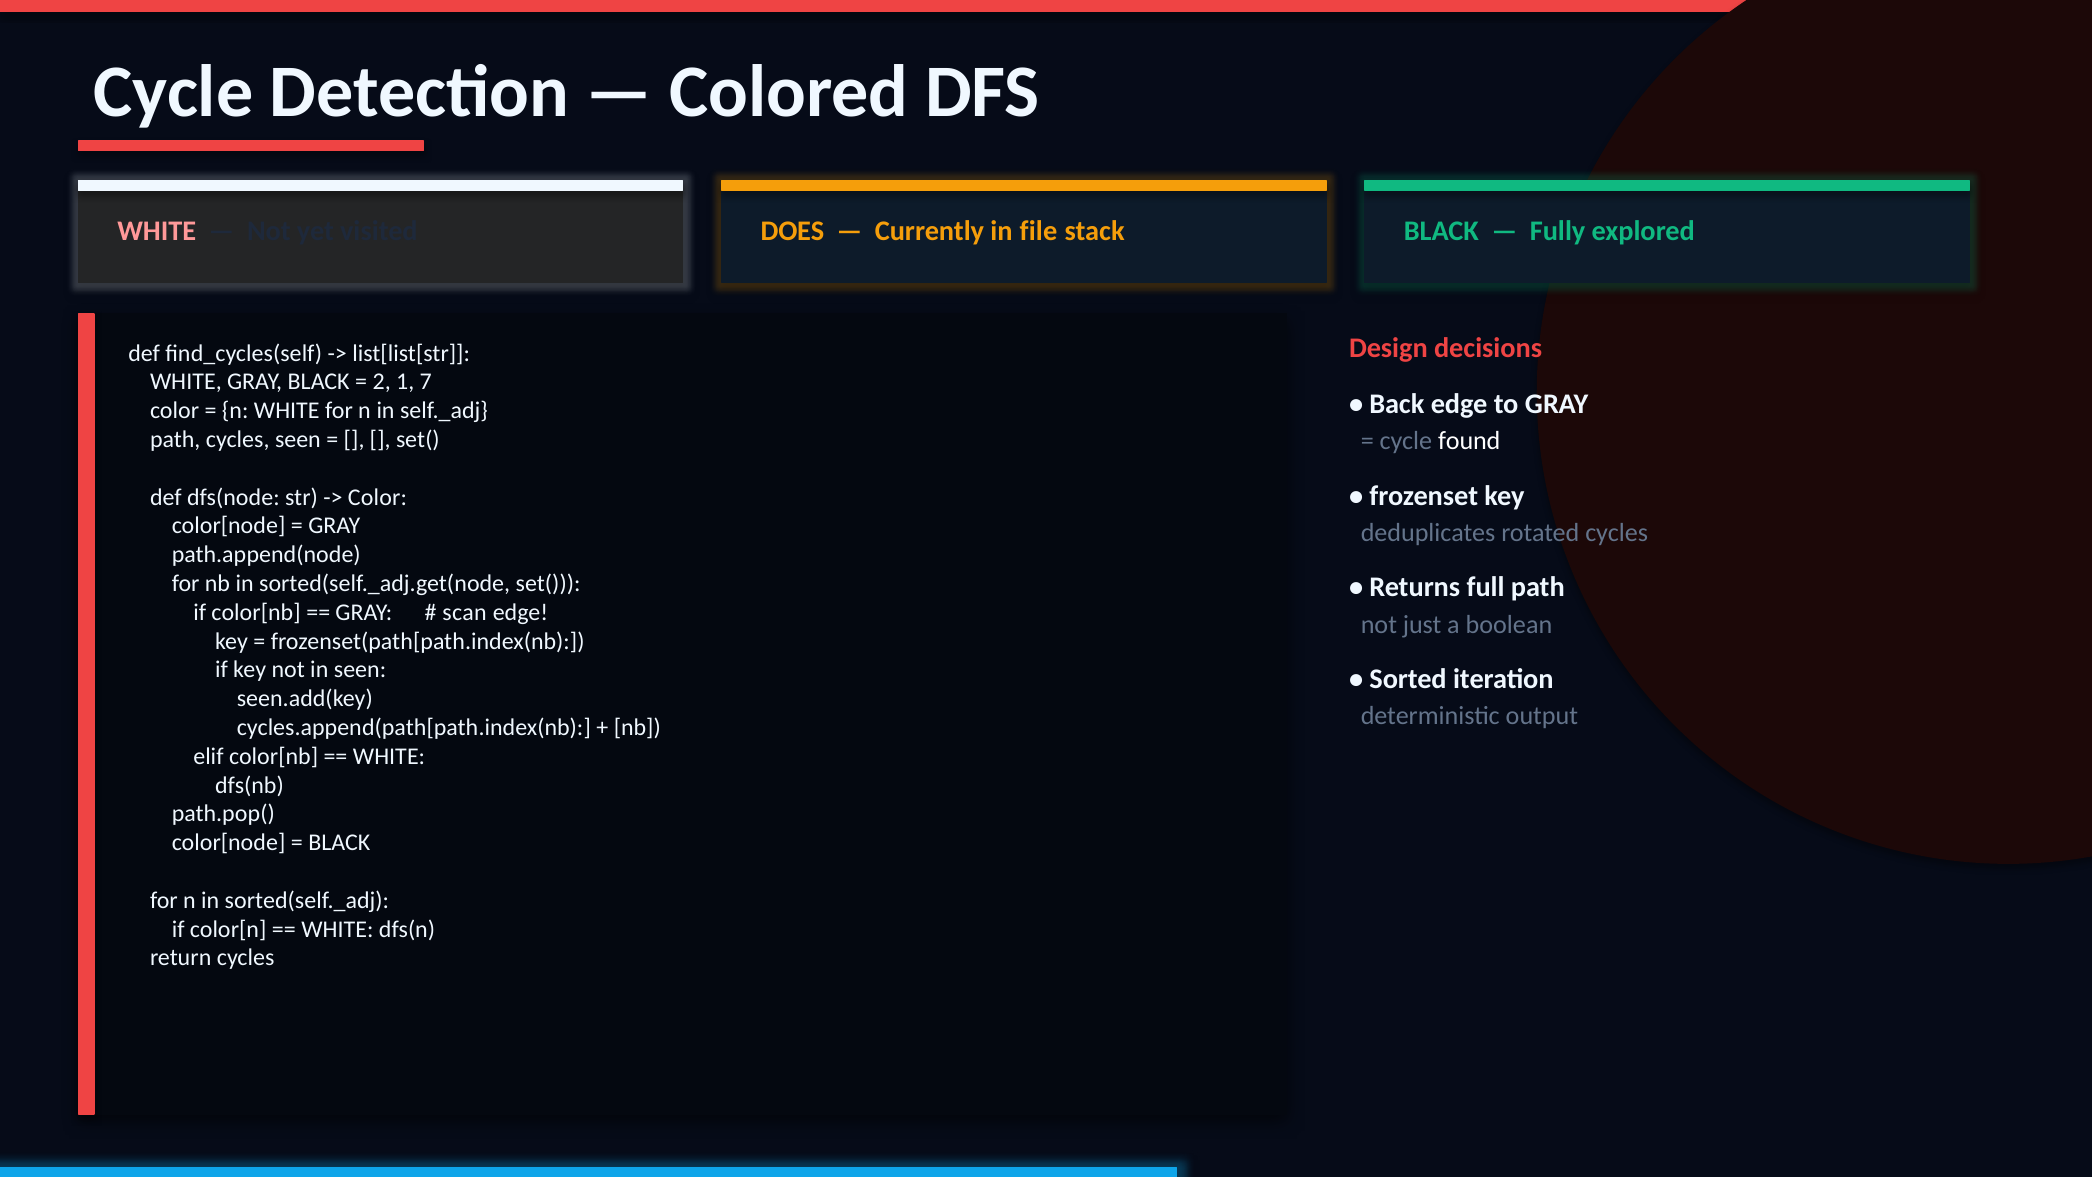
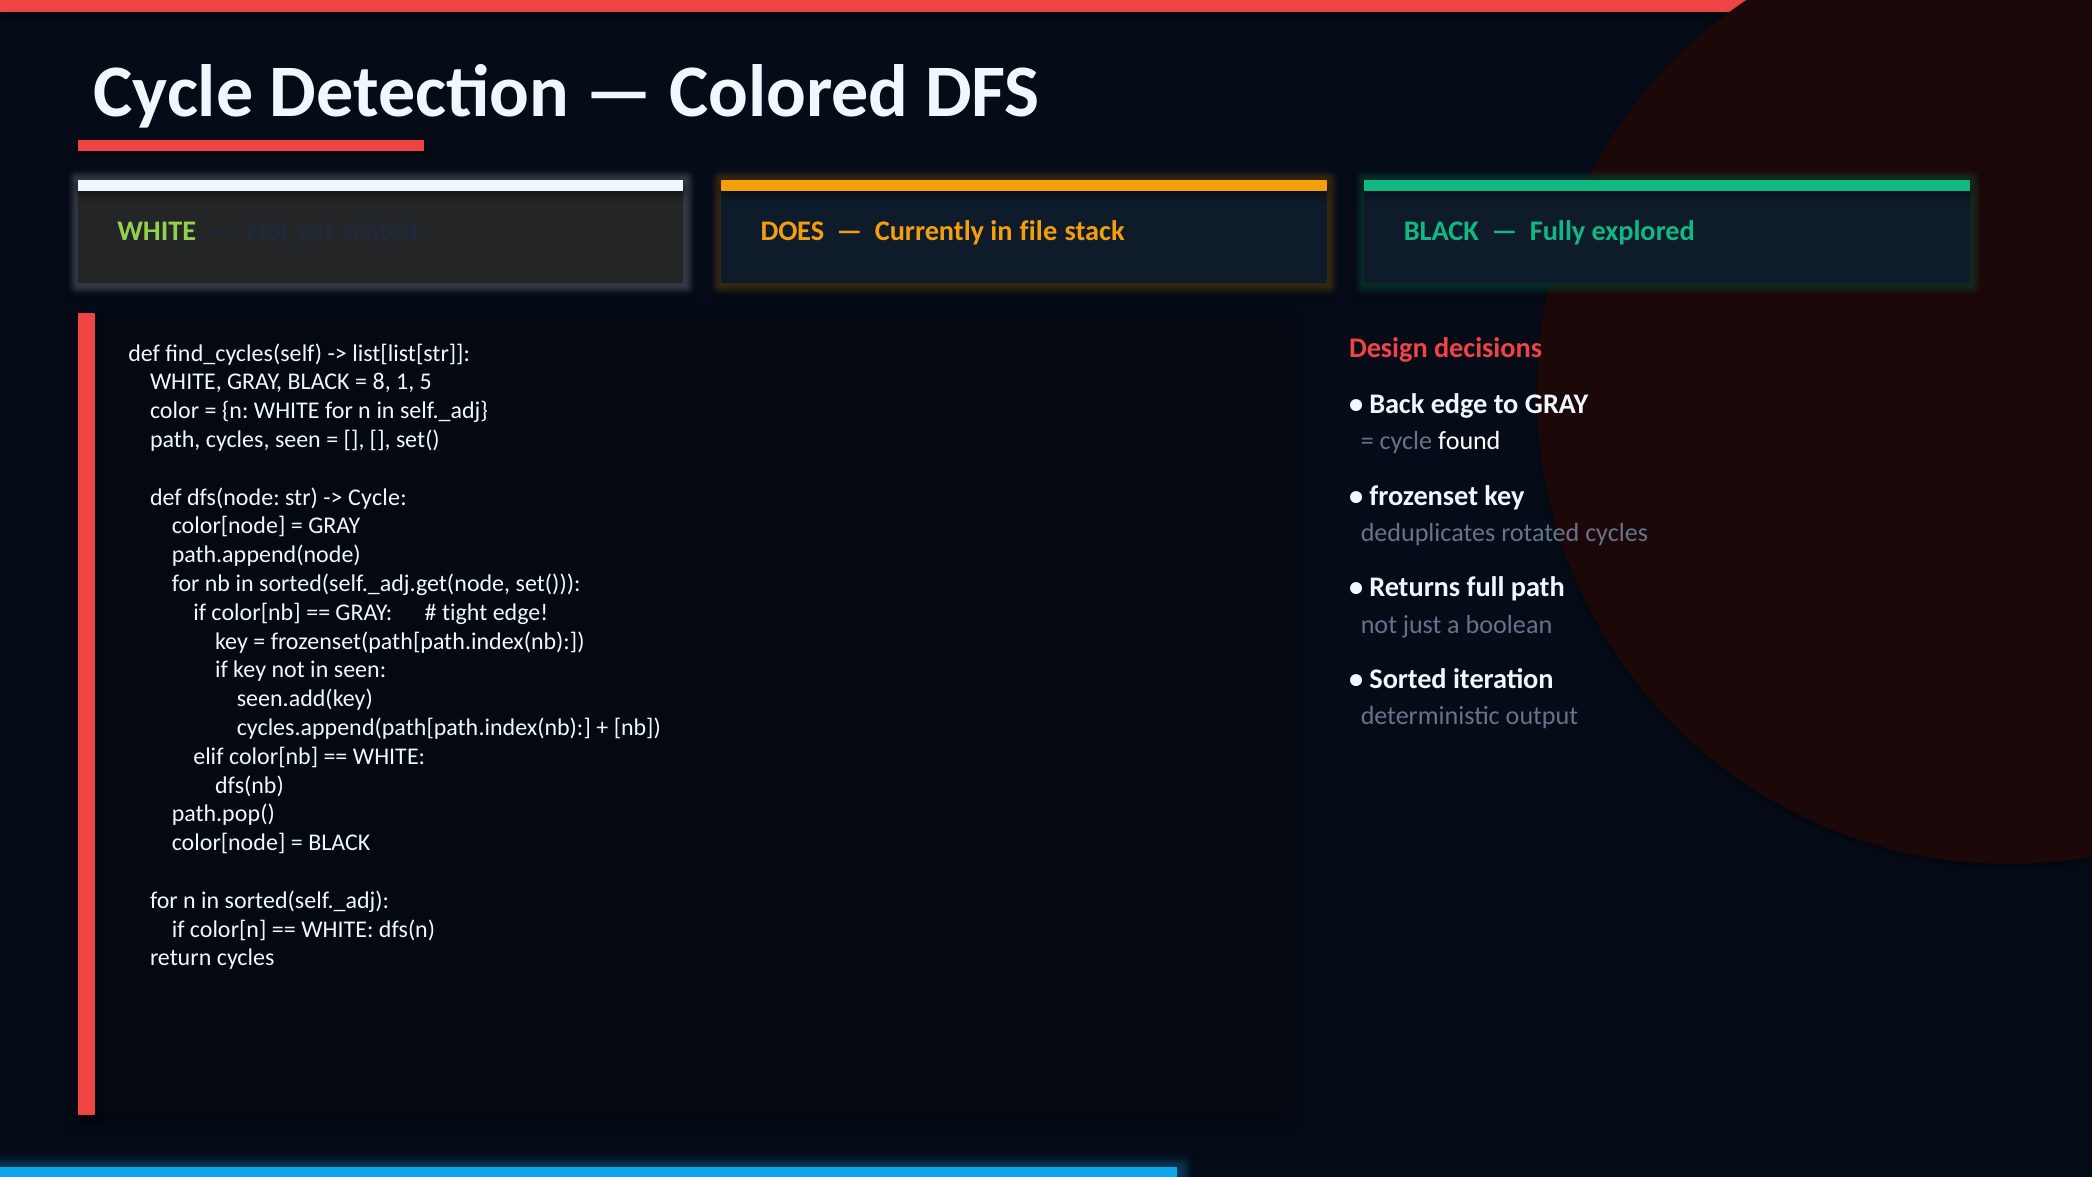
WHITE colour: pink -> light green (157, 231)
2: 2 -> 8 (382, 382)
7: 7 -> 5 (426, 382)
Color: Color -> Cycle (377, 497)
scan: scan -> tight (465, 612)
